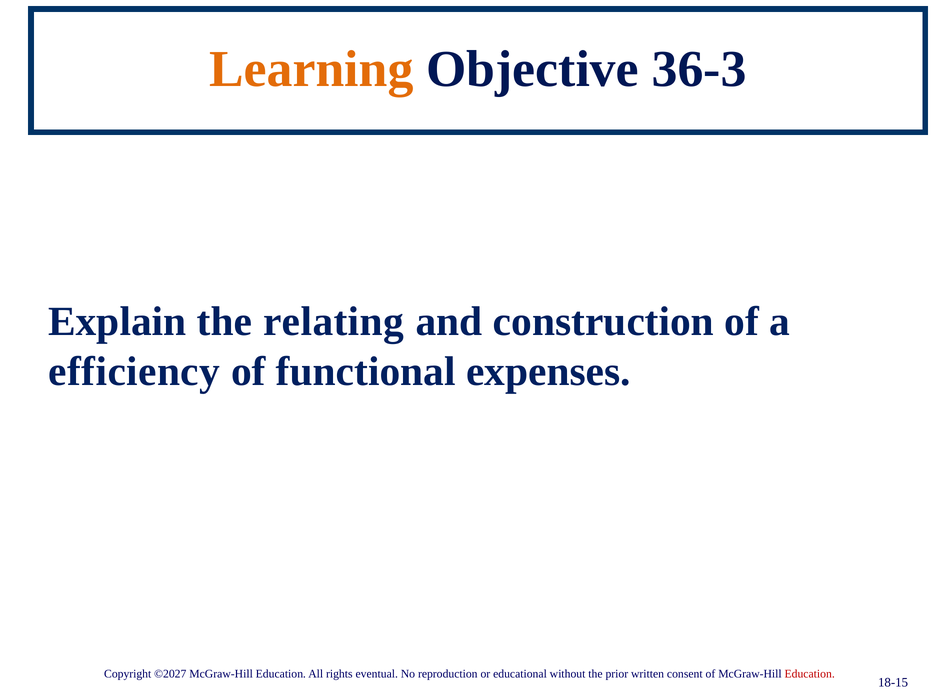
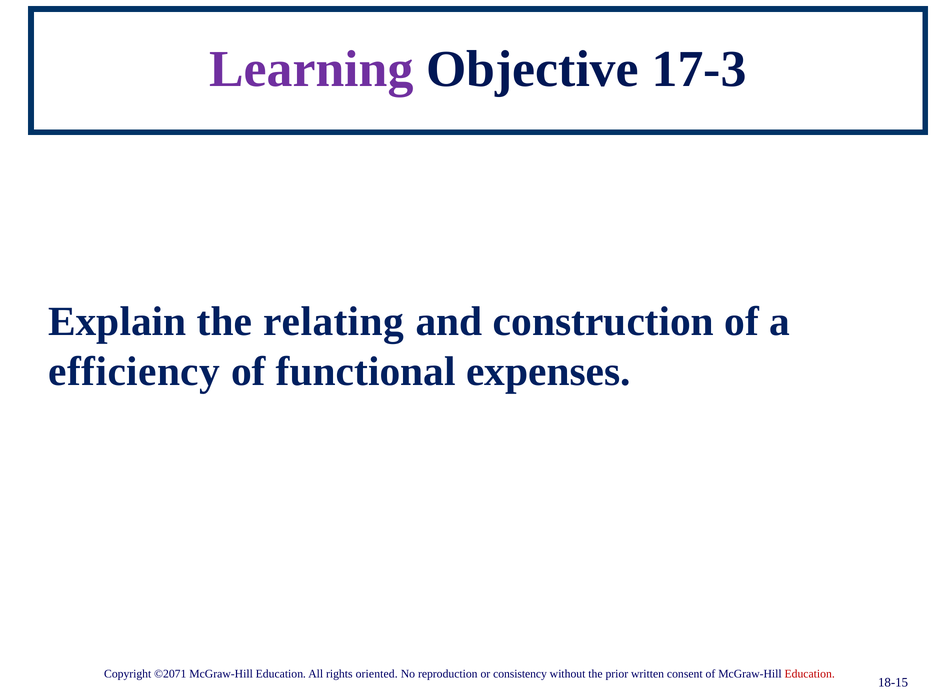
Learning colour: orange -> purple (311, 69)
36-3: 36-3 -> 17-3 (699, 69)
©2027: ©2027 -> ©2071 (170, 674)
eventual: eventual -> oriented (377, 674)
educational: educational -> consistency (520, 674)
